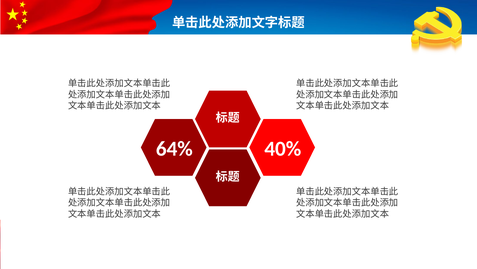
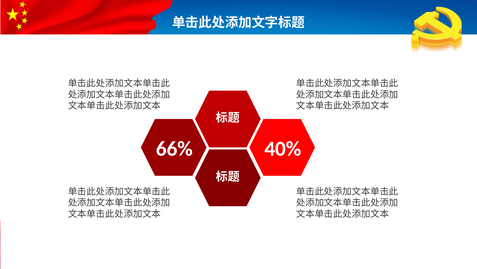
64%: 64% -> 66% (174, 148)
